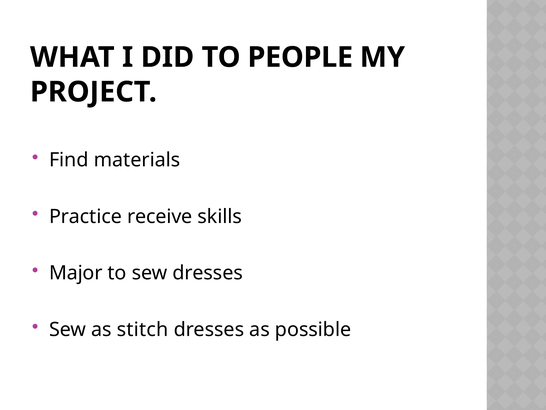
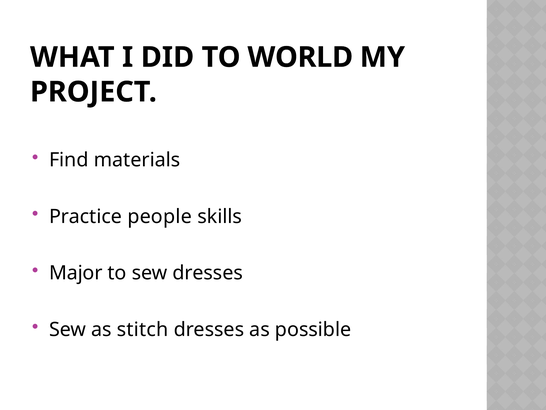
PEOPLE: PEOPLE -> WORLD (300, 57)
receive: receive -> people (160, 216)
